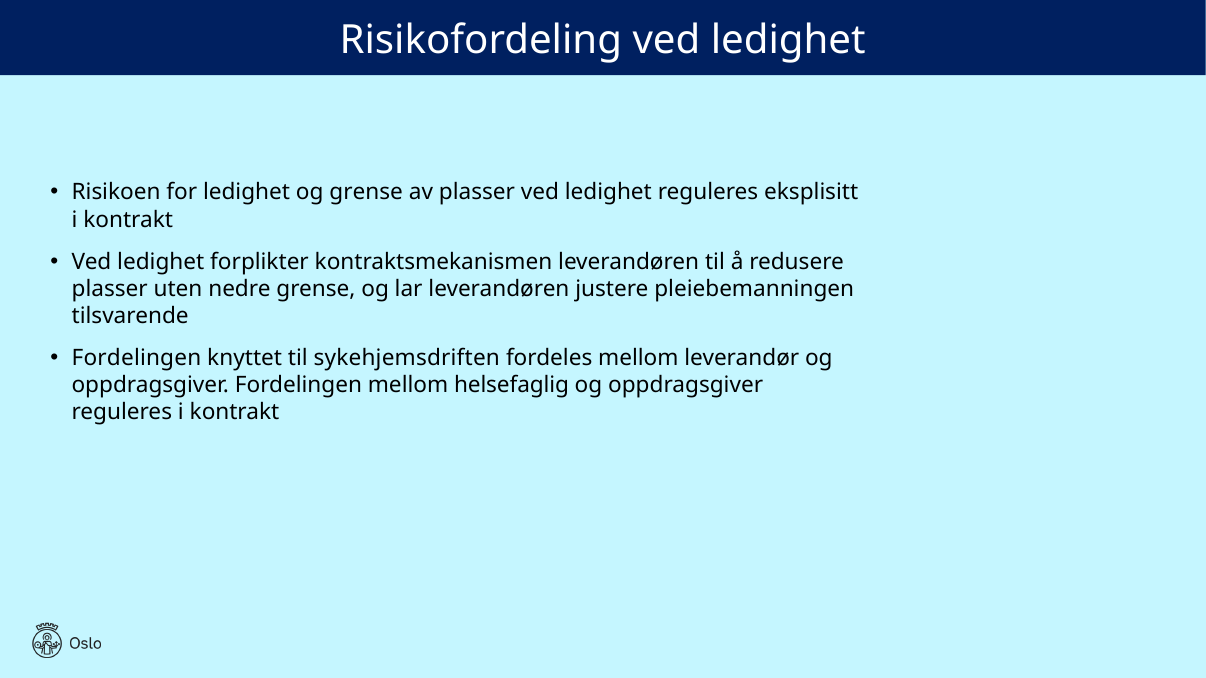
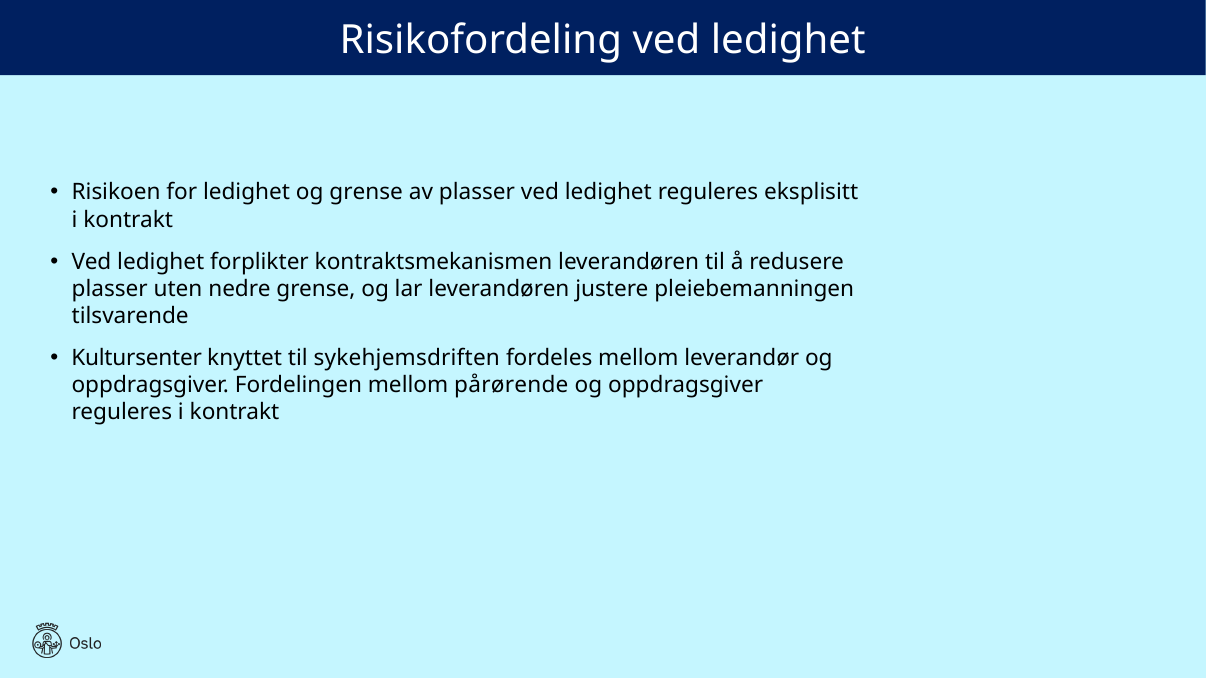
Fordelingen: Fordelingen -> Kultursenter (137, 358)
helsefaglig: helsefaglig -> pårørende (511, 386)
